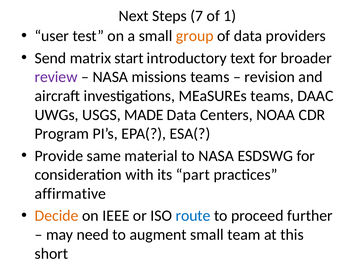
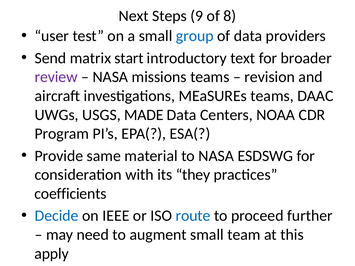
7: 7 -> 9 (197, 16)
1: 1 -> 8 (230, 16)
group colour: orange -> blue (195, 36)
part: part -> they (193, 175)
affirmative: affirmative -> coefficients (70, 194)
Decide colour: orange -> blue (57, 216)
short: short -> apply (52, 254)
